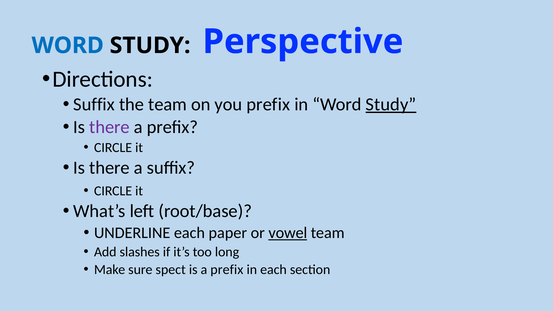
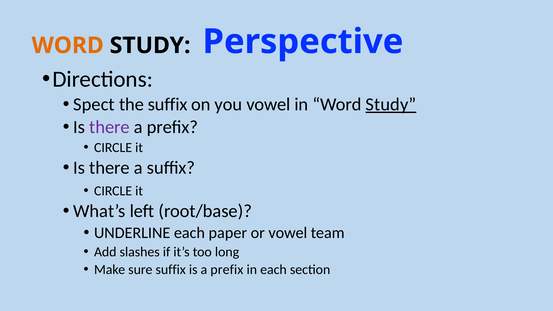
WORD colour: blue -> orange (68, 45)
Suffix: Suffix -> Spect (94, 104)
the team: team -> suffix (168, 104)
you prefix: prefix -> vowel (268, 104)
vowel underline: present -> none (288, 233)
sure spect: spect -> suffix (171, 270)
